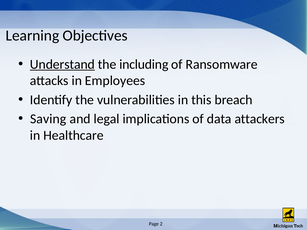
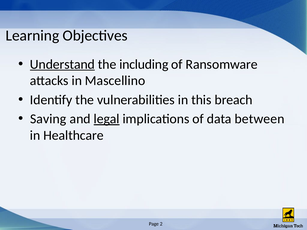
Employees: Employees -> Mascellino (115, 81)
legal underline: none -> present (107, 119)
attackers: attackers -> between (260, 119)
